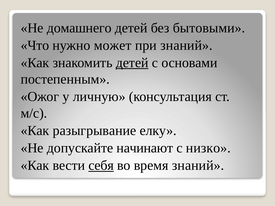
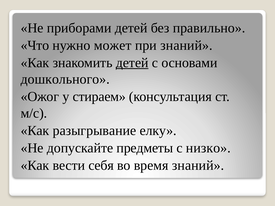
домашнего: домашнего -> приборами (79, 28)
бытовыми: бытовыми -> правильно (209, 28)
постепенным: постепенным -> дошкольного (65, 79)
личную: личную -> стираем (99, 97)
начинают: начинают -> предметы (145, 148)
себя underline: present -> none (101, 166)
